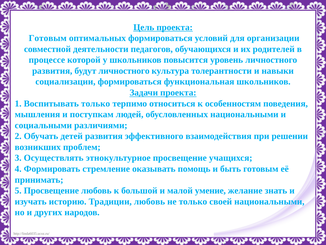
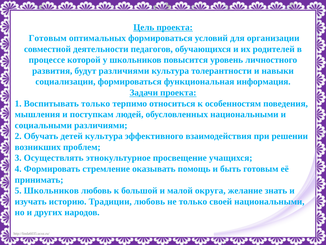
будут личностного: личностного -> различиями (124, 71)
функциональная школьников: школьников -> информация (264, 82)
детей развития: развития -> культура (104, 136)
5 Просвещение: Просвещение -> Школьников (51, 190)
умение: умение -> округа (210, 190)
